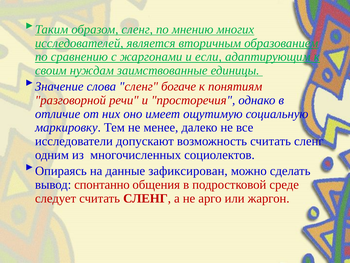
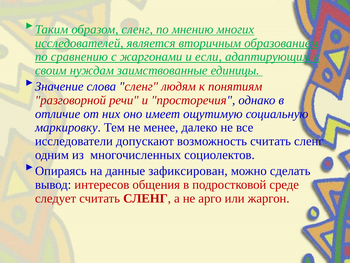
богаче: богаче -> людям (179, 86)
спонтанно: спонтанно -> интересов (102, 184)
